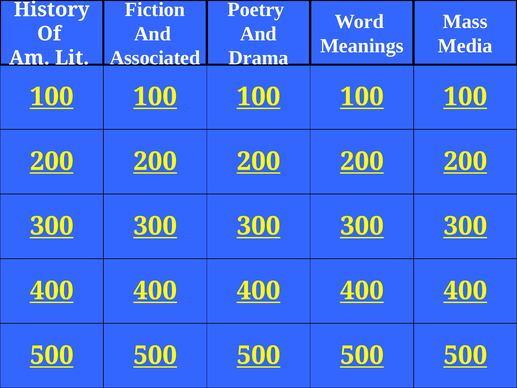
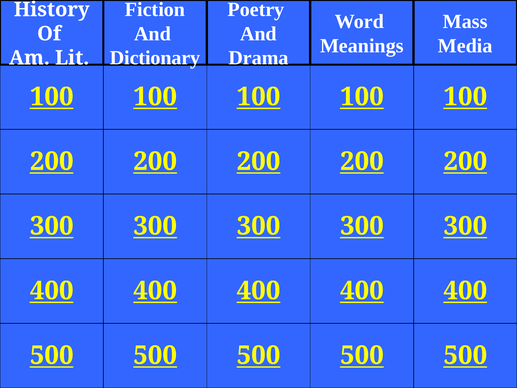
Associated: Associated -> Dictionary (155, 58)
